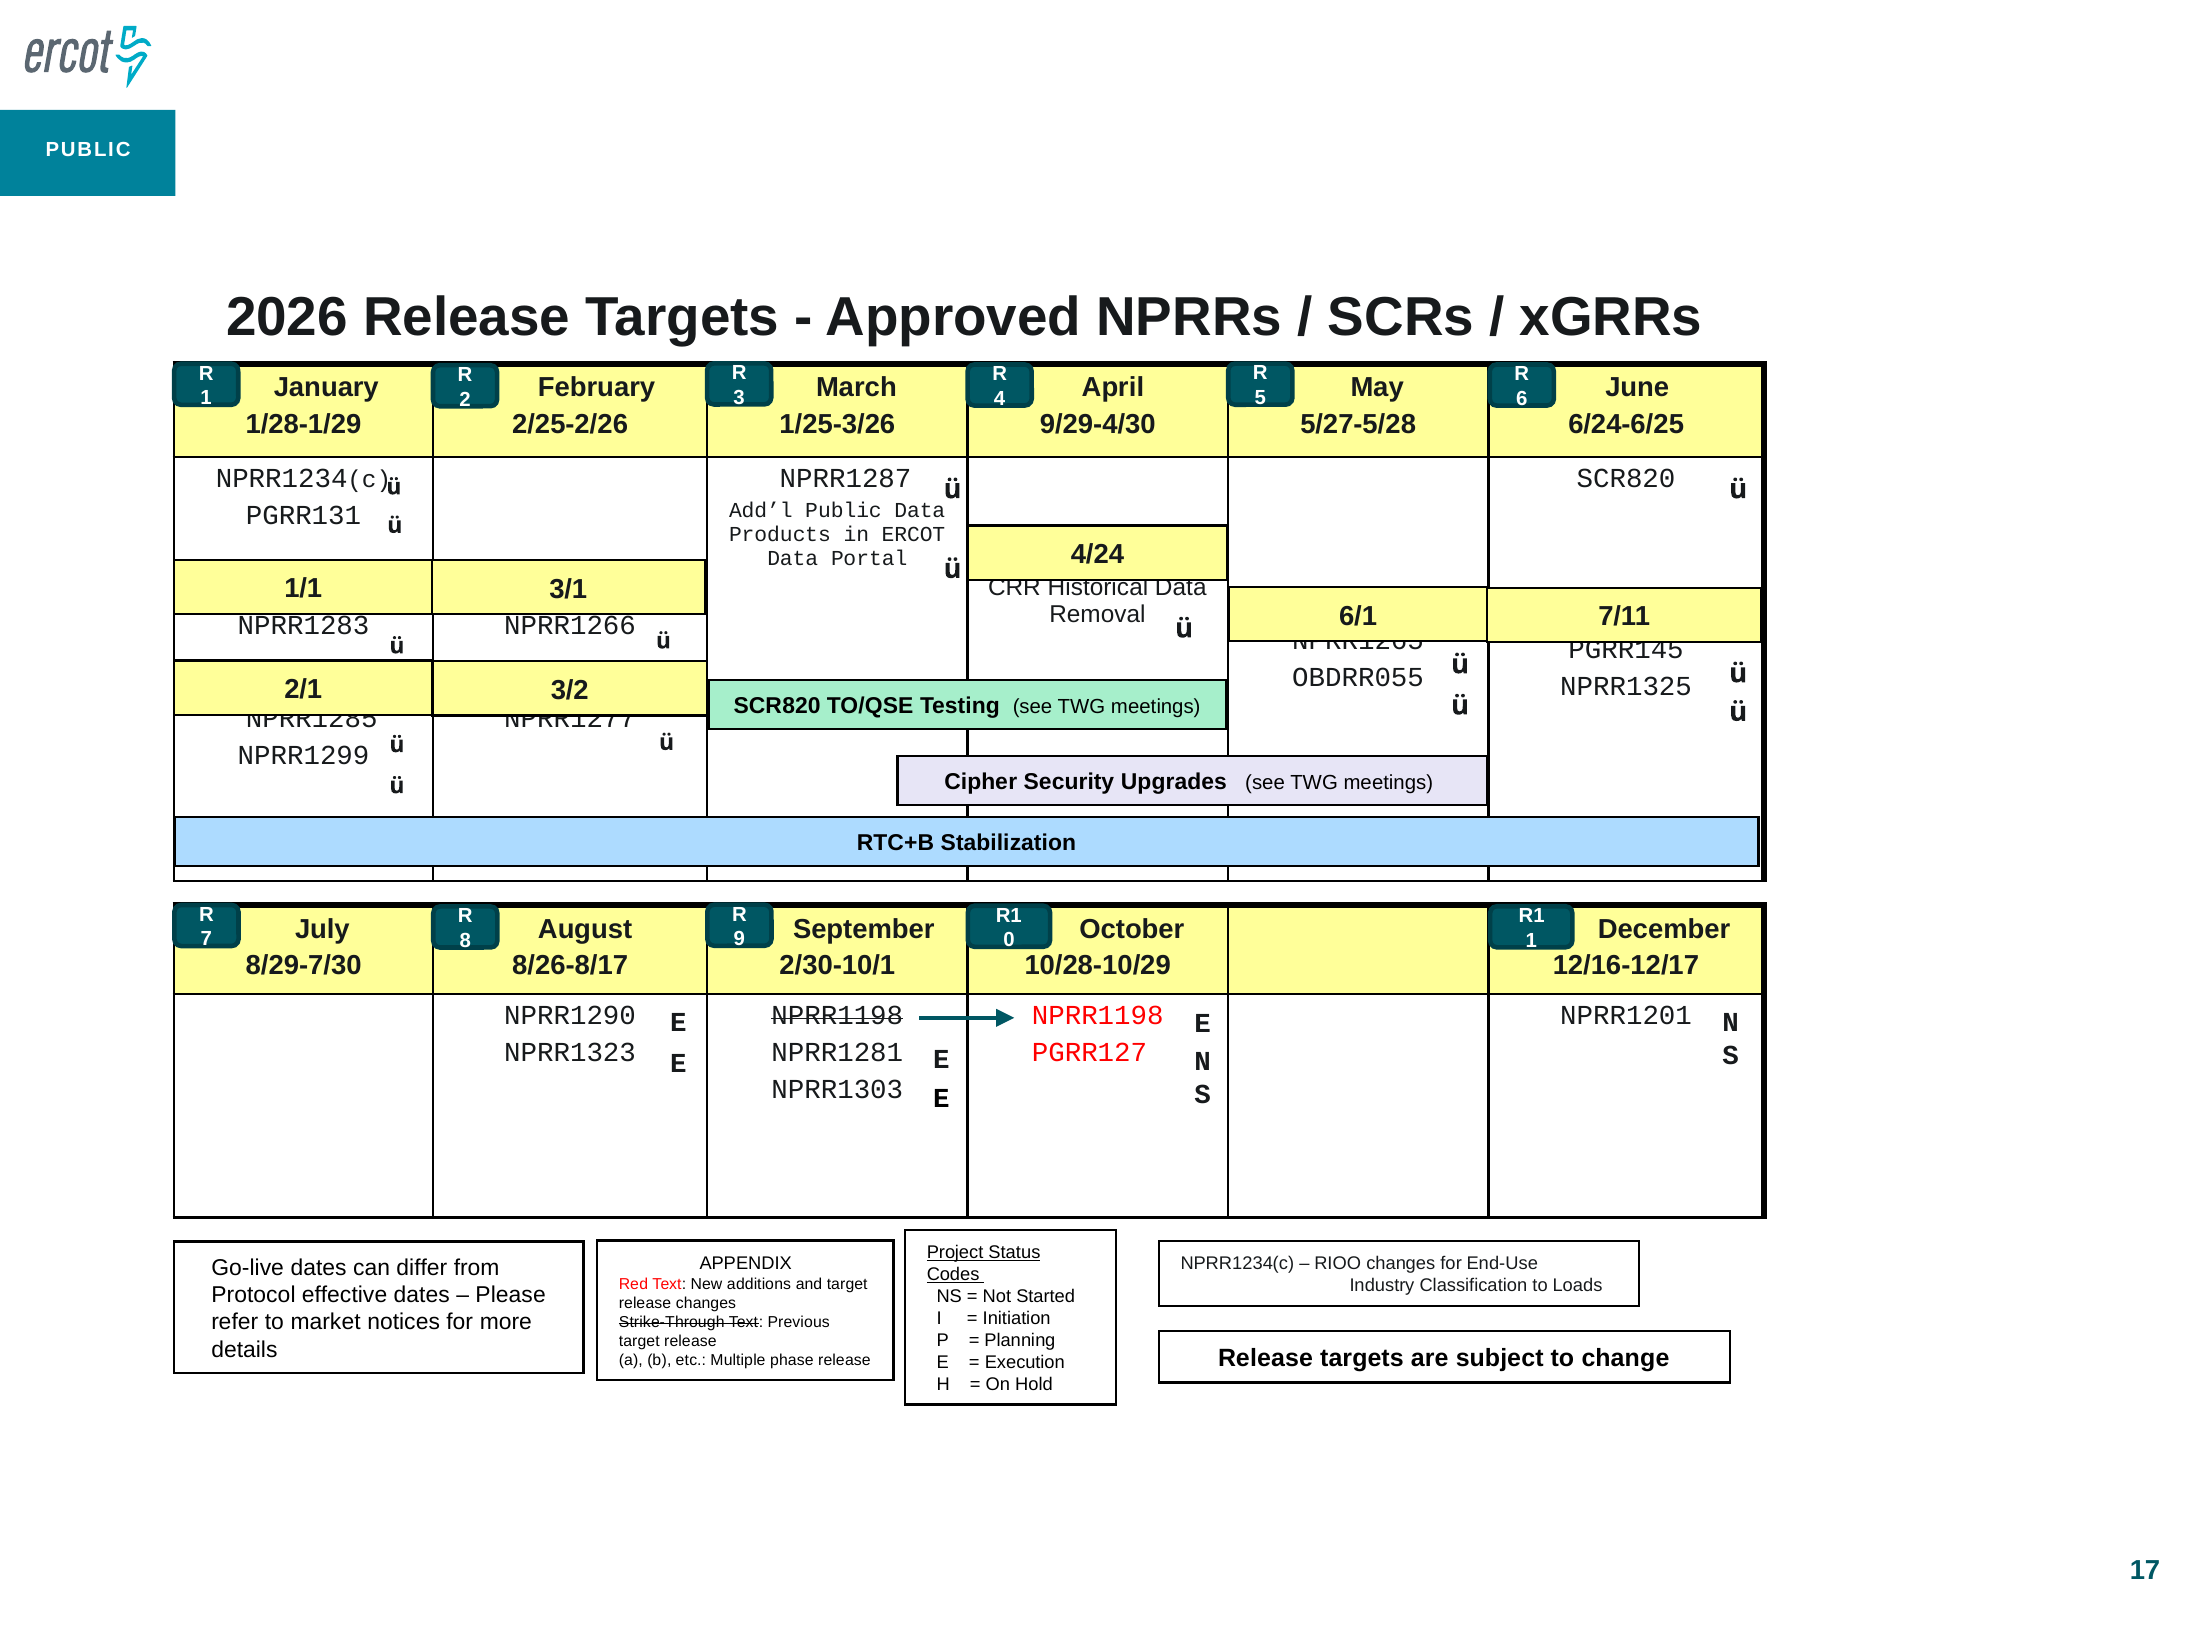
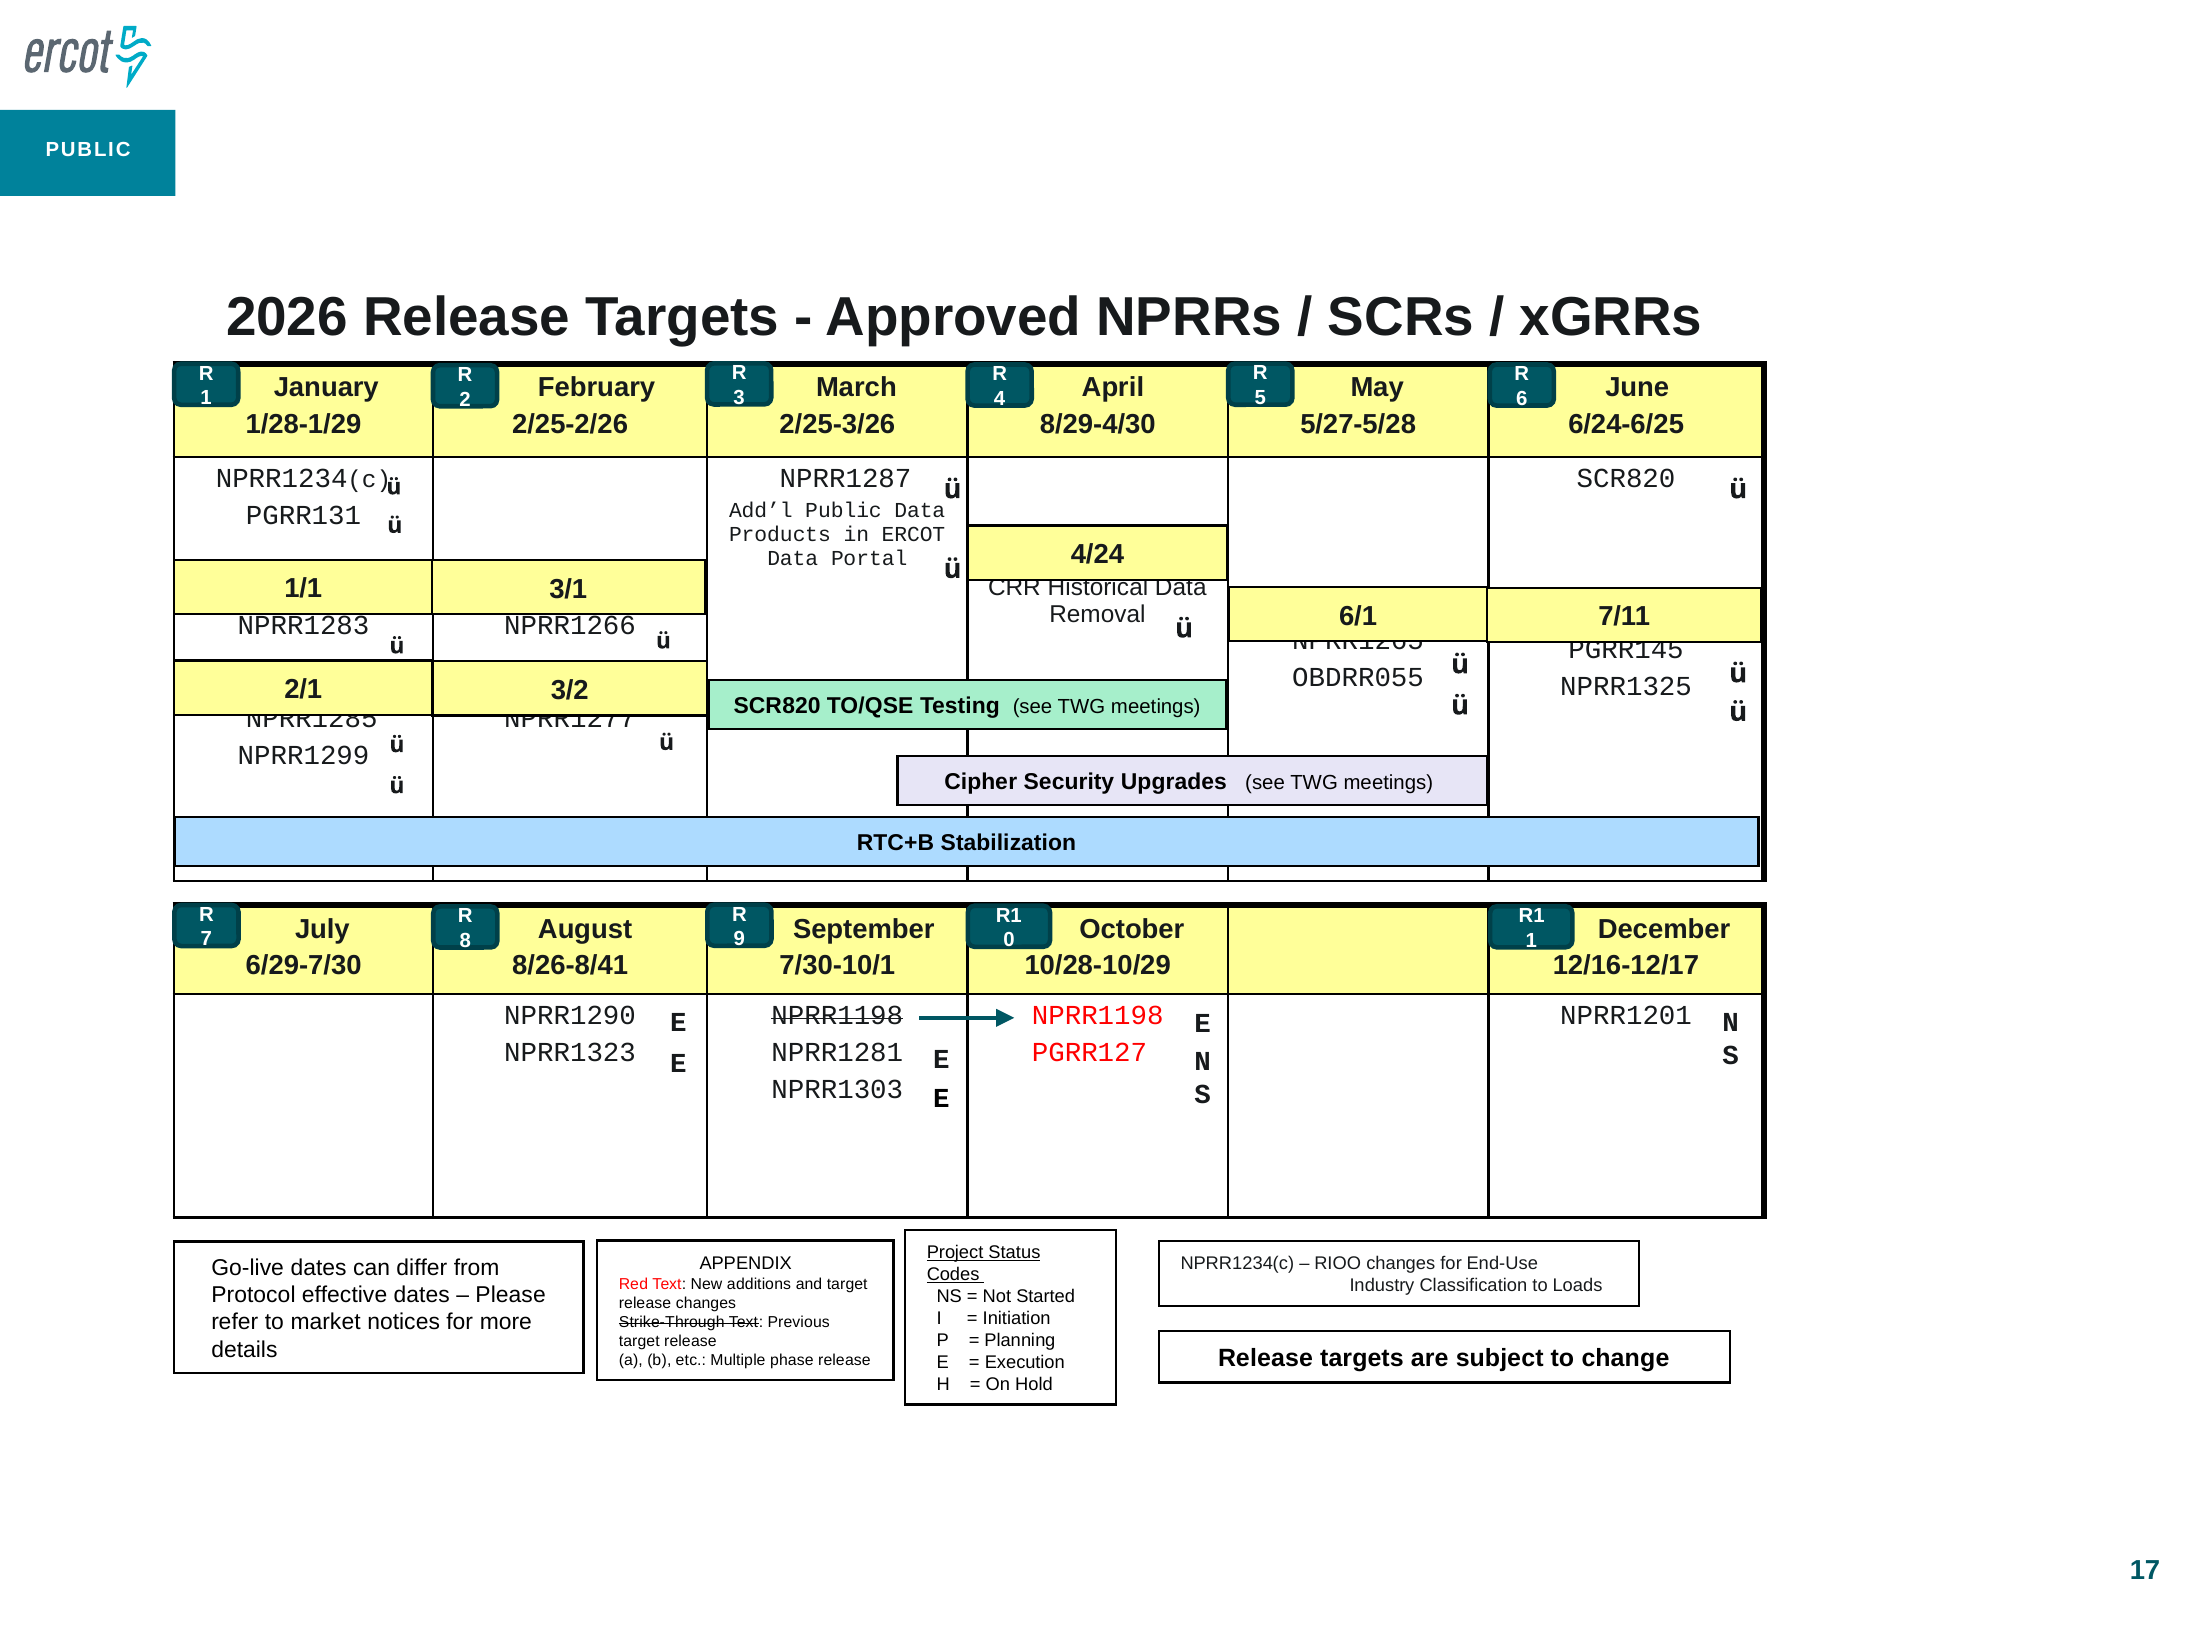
1/25-3/26: 1/25-3/26 -> 2/25-3/26 (837, 424)
9/29-4/30: 9/29-4/30 -> 8/29-4/30 (1098, 424)
8/29-7/30: 8/29-7/30 -> 6/29-7/30 (304, 965)
8/26-8/17: 8/26-8/17 -> 8/26-8/41 (570, 965)
2/30-10/1: 2/30-10/1 -> 7/30-10/1 (837, 965)
